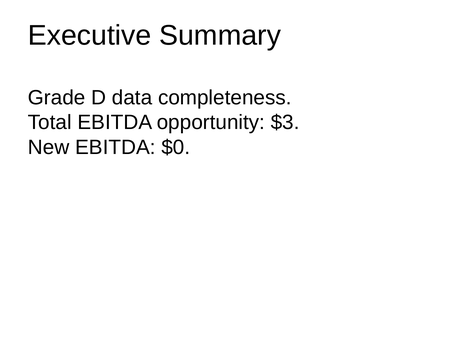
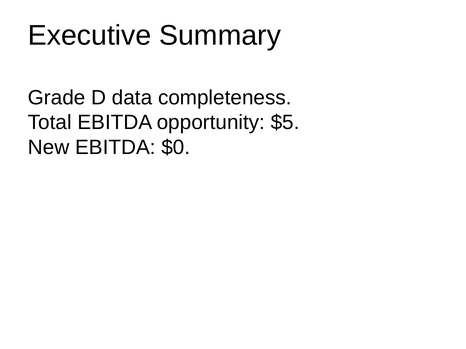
$3: $3 -> $5 (285, 123)
